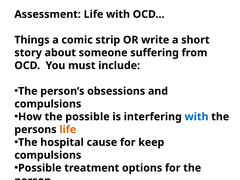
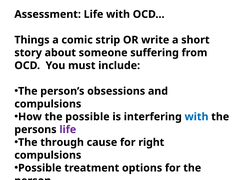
life colour: orange -> purple (68, 130)
hospital: hospital -> through (62, 142)
keep: keep -> right (151, 142)
